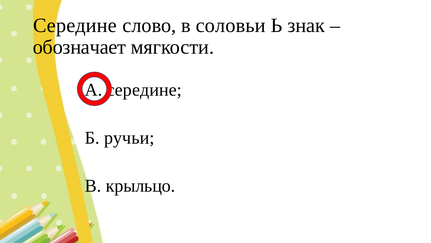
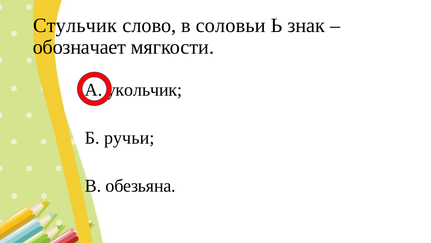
Середине: Середине -> Стульчик (75, 25)
середине: середине -> укольчик (144, 90)
крыльцо: крыльцо -> обезьяна (141, 185)
